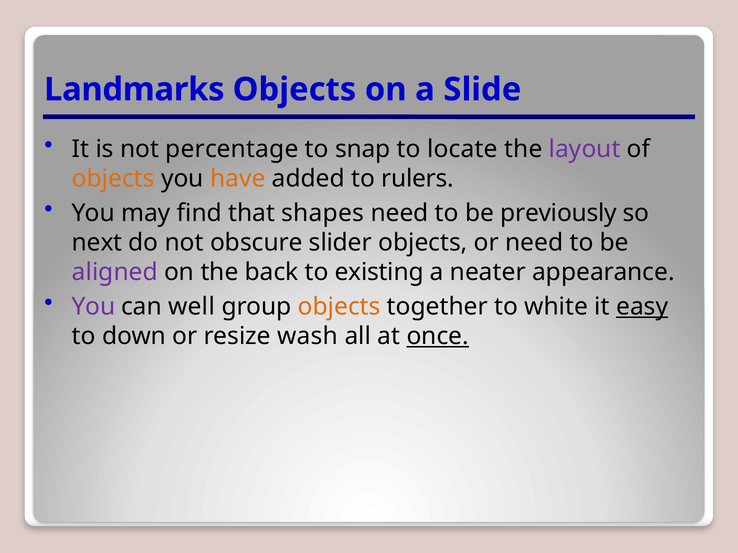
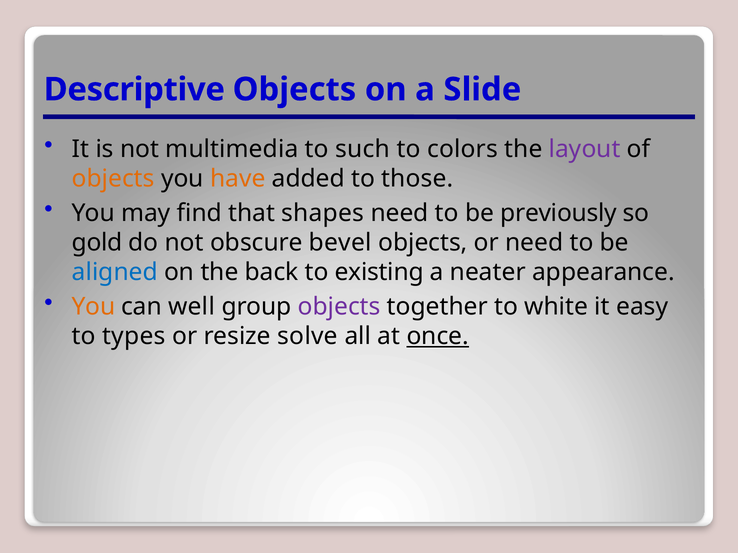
Landmarks: Landmarks -> Descriptive (134, 90)
percentage: percentage -> multimedia (232, 149)
snap: snap -> such (363, 149)
locate: locate -> colors (462, 149)
rulers: rulers -> those (417, 179)
next: next -> gold (97, 243)
slider: slider -> bevel (340, 243)
aligned colour: purple -> blue (115, 272)
You colour: purple -> orange (93, 307)
objects colour: orange -> purple (339, 307)
easy underline: present -> none (642, 307)
down: down -> types (134, 336)
wash: wash -> solve (308, 336)
